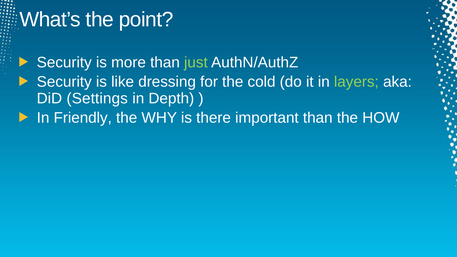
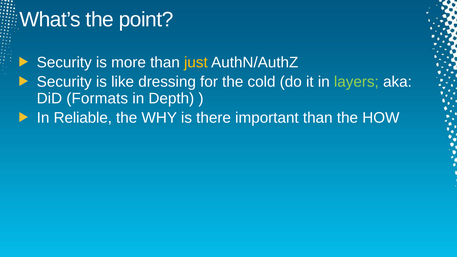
just colour: light green -> yellow (196, 62)
Settings: Settings -> Formats (97, 98)
Friendly: Friendly -> Reliable (83, 118)
